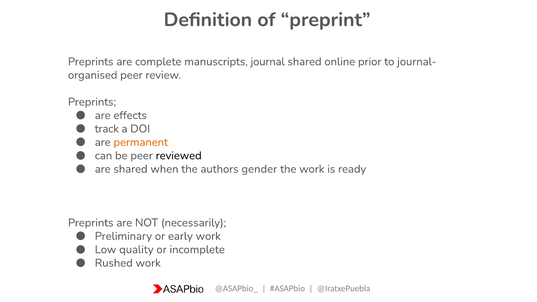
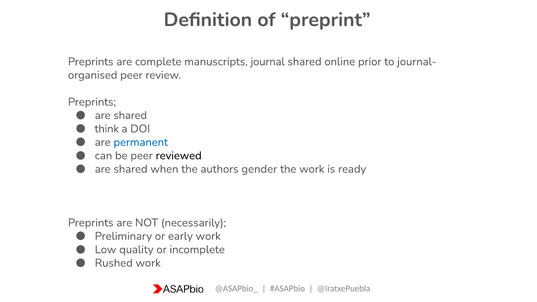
effects: effects -> shared (130, 115)
track: track -> think (107, 129)
permanent colour: orange -> blue (141, 142)
